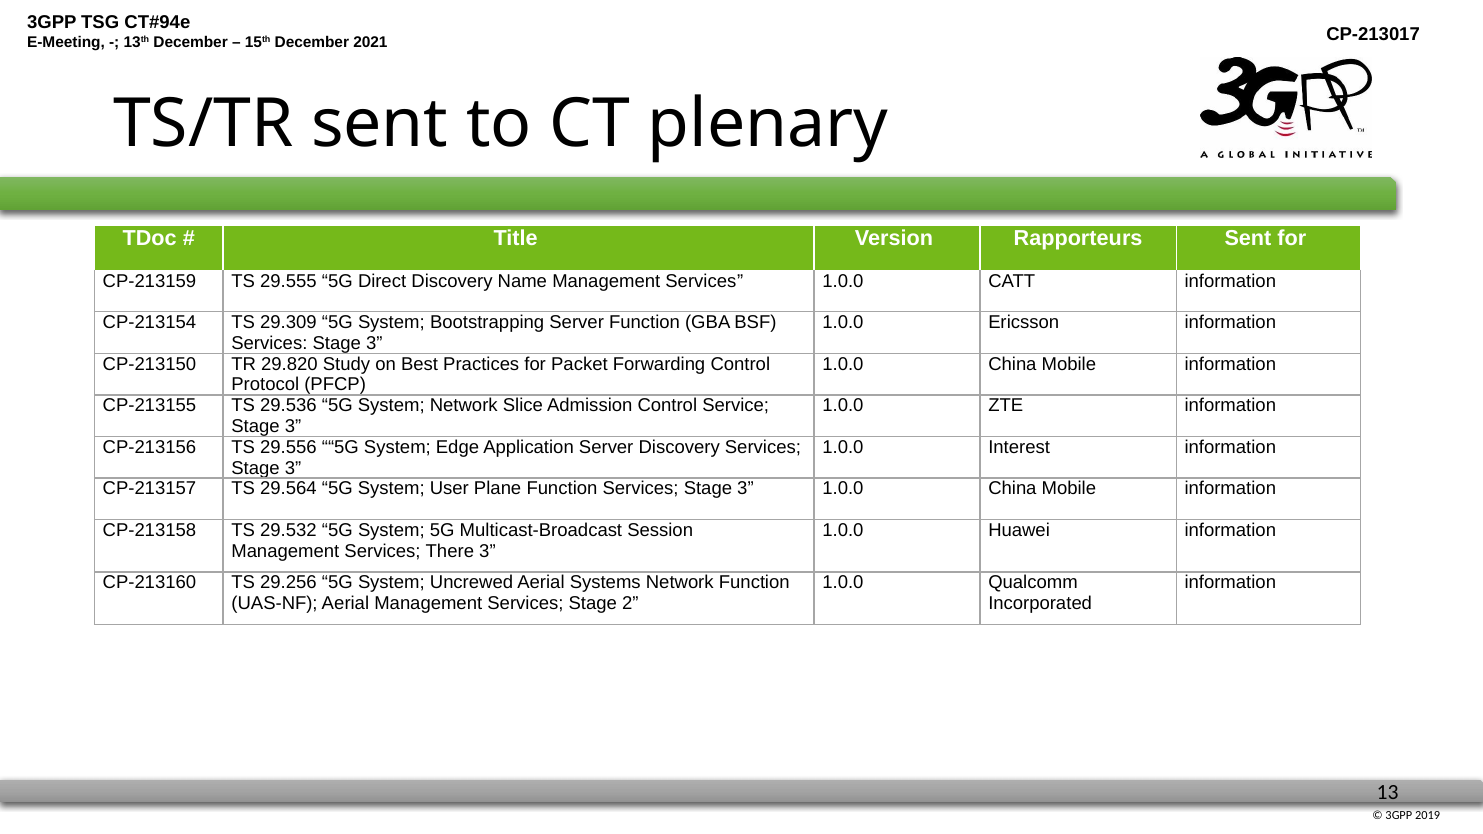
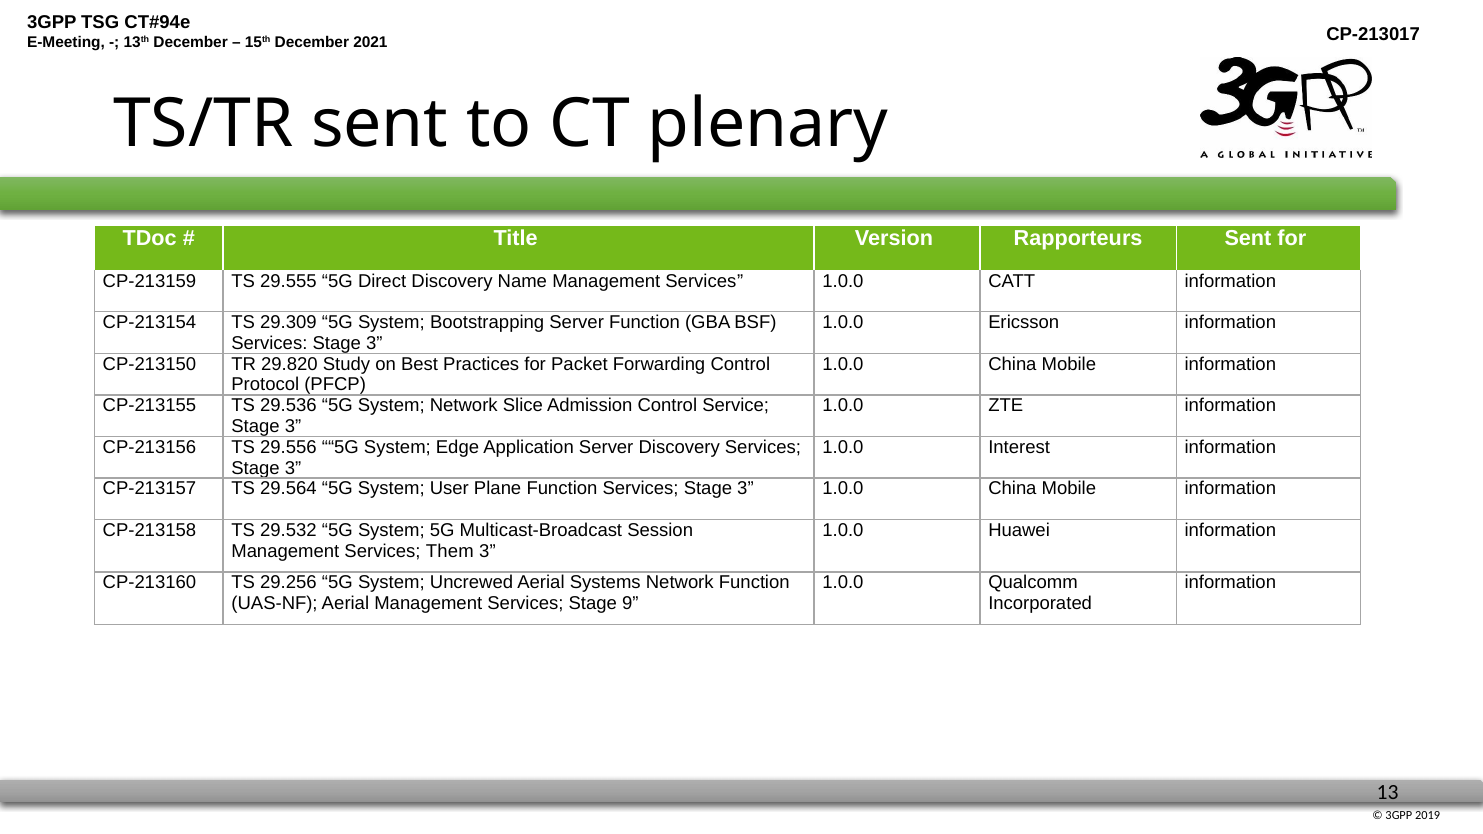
There: There -> Them (450, 551)
2: 2 -> 9 (630, 604)
